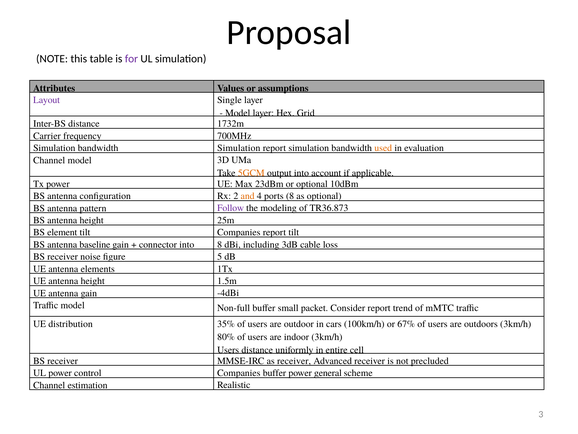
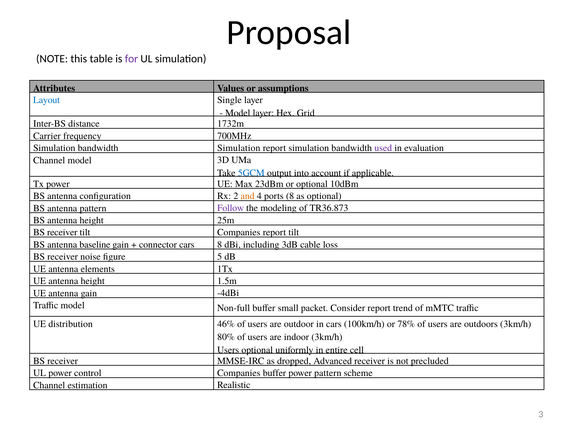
Layout colour: purple -> blue (46, 100)
used colour: orange -> purple (383, 148)
5GCM colour: orange -> blue (251, 173)
element: element -> receiver (62, 232)
connector into: into -> cars (187, 244)
35%: 35% -> 46% (226, 324)
67%: 67% -> 78% (406, 324)
Users distance: distance -> optional (257, 349)
as receiver: receiver -> dropped (294, 360)
power general: general -> pattern (328, 373)
